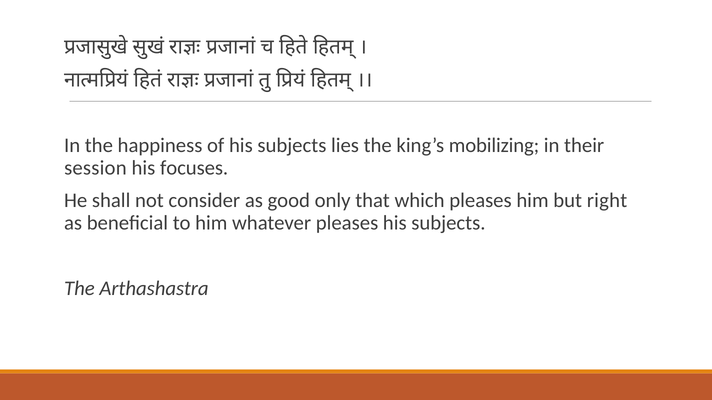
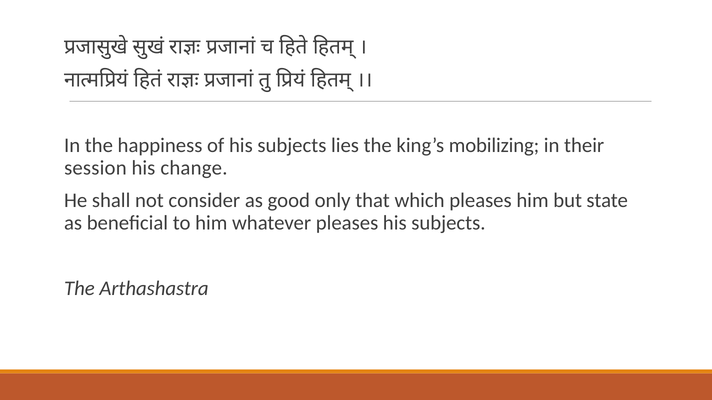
focuses: focuses -> change (194, 168)
right: right -> state (607, 201)
